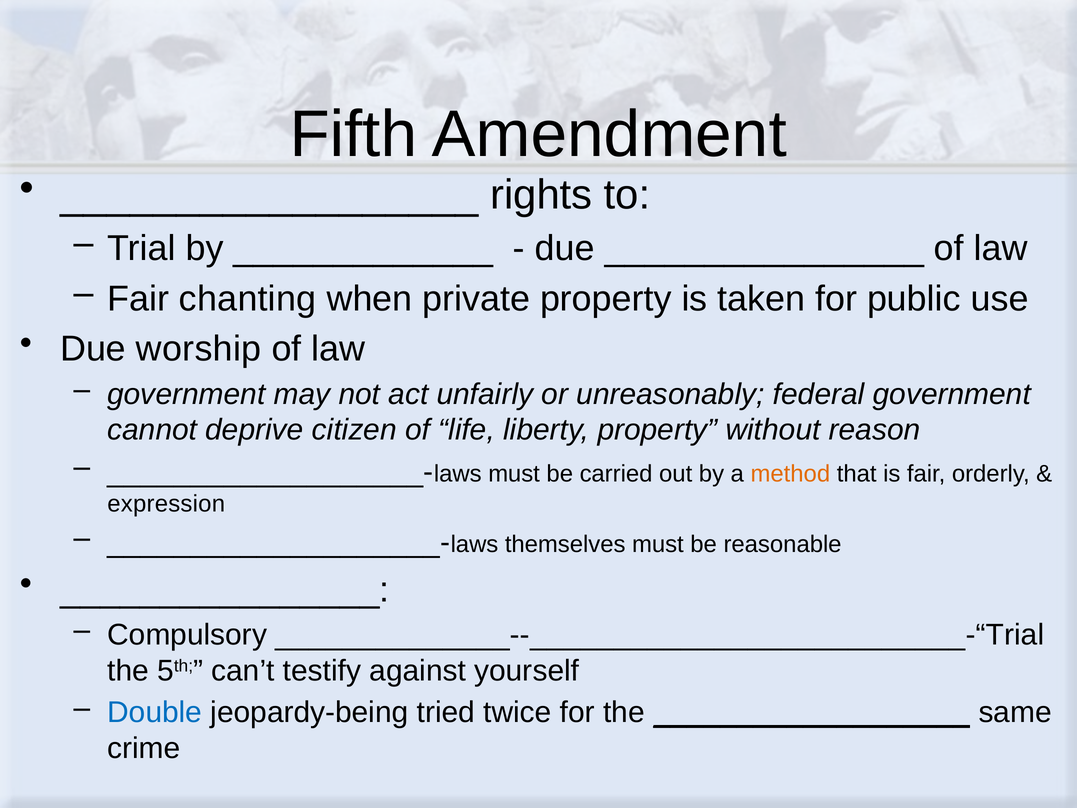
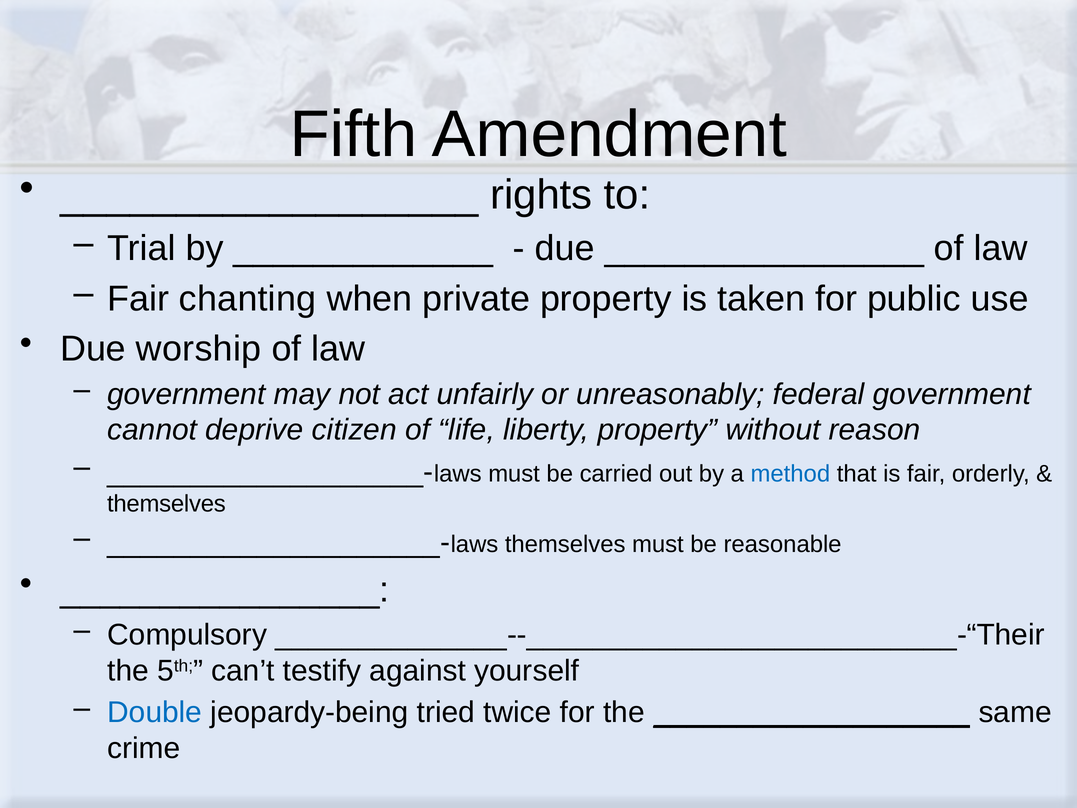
method colour: orange -> blue (790, 474)
expression: expression -> themselves (166, 504)
______________--__________________________-“Trial: ______________--__________________________-“Trial -> ______________--__________________________-“Their (660, 635)
